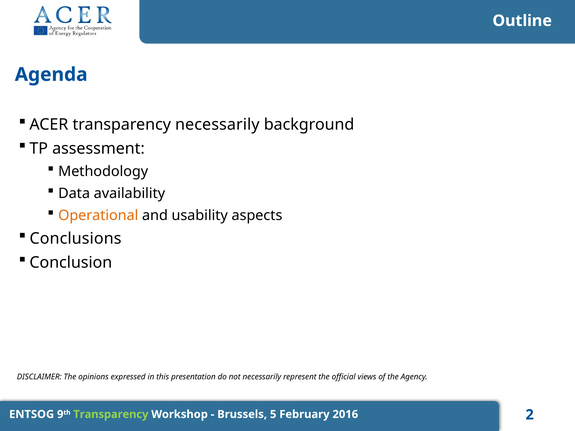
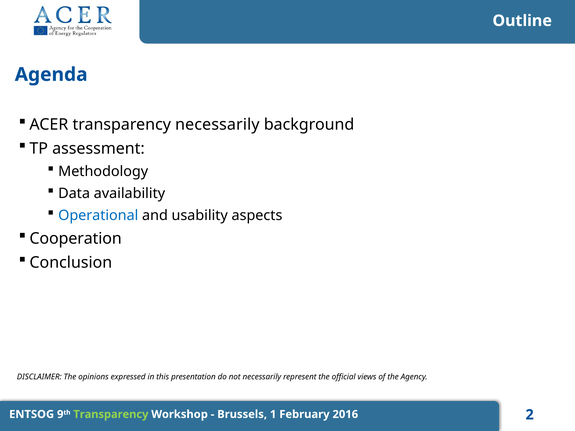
Operational colour: orange -> blue (98, 215)
Conclusions: Conclusions -> Cooperation (76, 239)
5: 5 -> 1 (273, 415)
